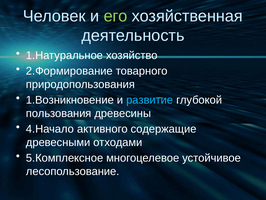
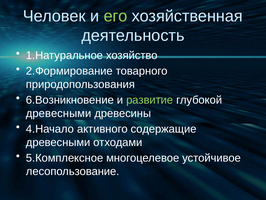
1.Возникновение: 1.Возникновение -> 6.Возникновение (70, 100)
развитие colour: light blue -> light green (150, 100)
пользования: пользования -> древесными (59, 113)
